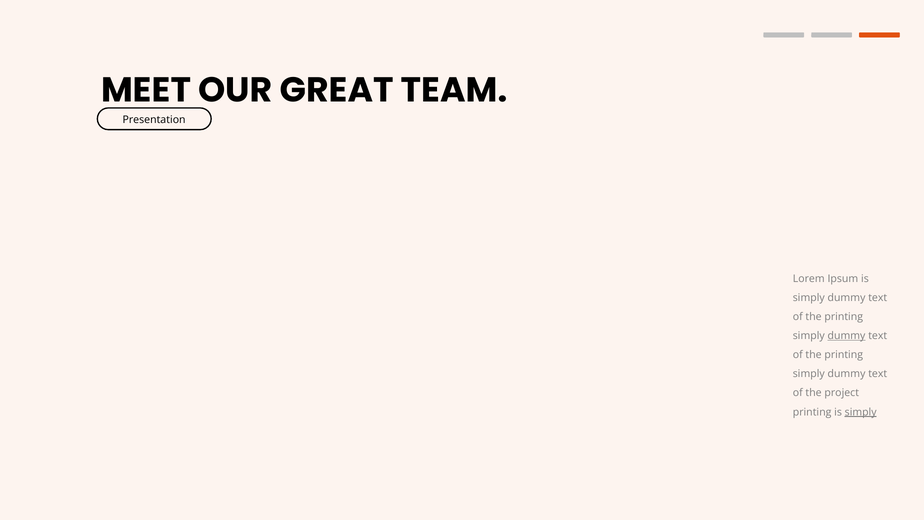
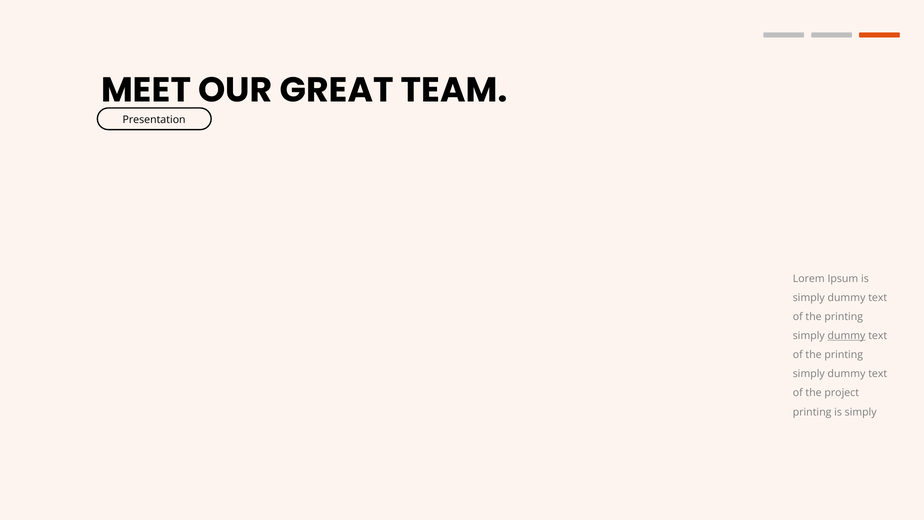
simply underline: present -> none (861, 412)
